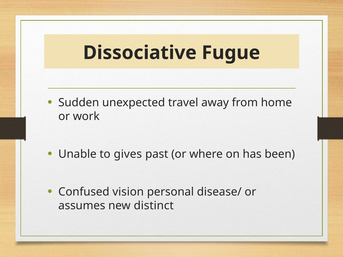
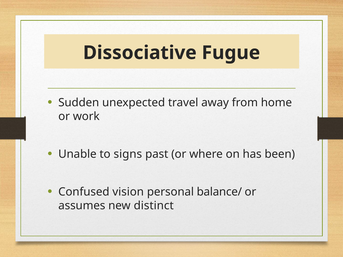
gives: gives -> signs (128, 154)
disease/: disease/ -> balance/ (219, 192)
